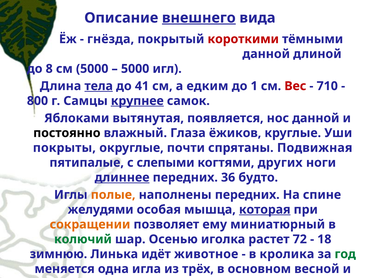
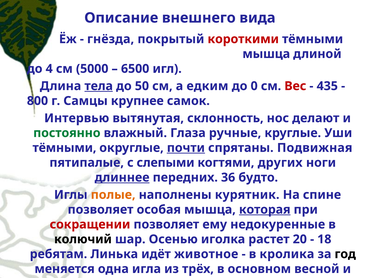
внешнего underline: present -> none (199, 18)
данной: данной -> мышца (266, 54)
8: 8 -> 4 (49, 69)
5000: 5000 -> 6500 (135, 69)
41: 41 -> 50 (142, 86)
1: 1 -> 0 (254, 86)
710: 710 -> 435 (327, 86)
крупнее underline: present -> none (137, 101)
Яблоками: Яблоками -> Интервью (77, 118)
появляется: появляется -> склонность (225, 118)
нос данной: данной -> делают (316, 118)
постоянно colour: black -> green (67, 133)
ёжиков: ёжиков -> ручные (235, 133)
покрыты: покрыты -> тёмными (64, 148)
почти underline: none -> present (186, 148)
наполнены передних: передних -> курятник (247, 195)
желудями: желудями -> позволяет (101, 210)
сокращении colour: orange -> red (90, 225)
миниатюрный: миниатюрный -> недокуренные (278, 225)
колючий colour: green -> black (83, 239)
72: 72 -> 20 (300, 239)
зимнюю: зимнюю -> ребятам (58, 254)
год colour: green -> black (345, 254)
